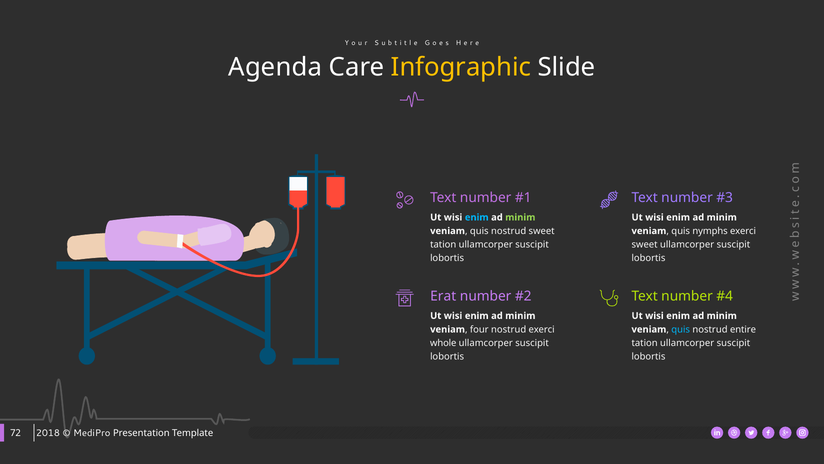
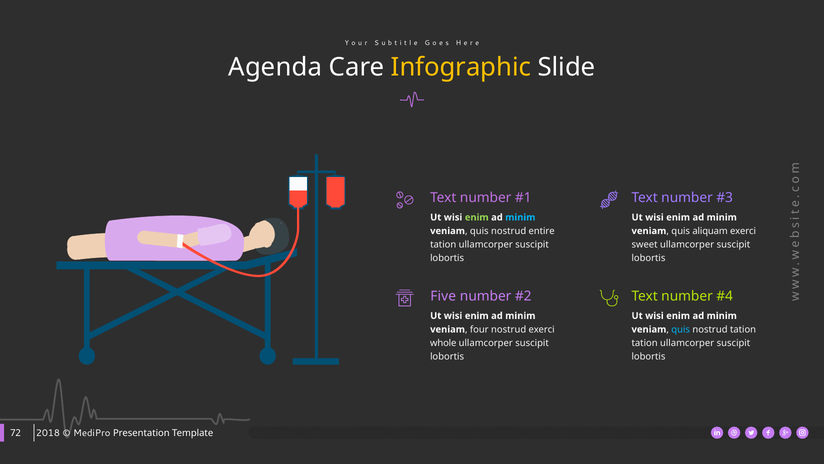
enim colour: light blue -> light green (477, 217)
minim colour: light green -> light blue (520, 217)
nostrud sweet: sweet -> entire (542, 231)
nymphs: nymphs -> aliquam (710, 231)
Erat: Erat -> Five (443, 296)
nostrud entire: entire -> tation (743, 329)
